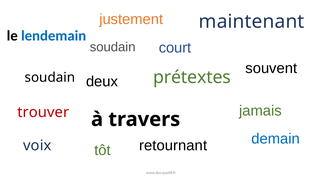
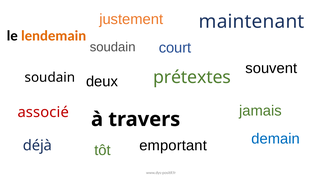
lendemain colour: blue -> orange (54, 36)
trouver: trouver -> associé (43, 112)
voix: voix -> déjà (37, 145)
retournant: retournant -> emportant (173, 145)
